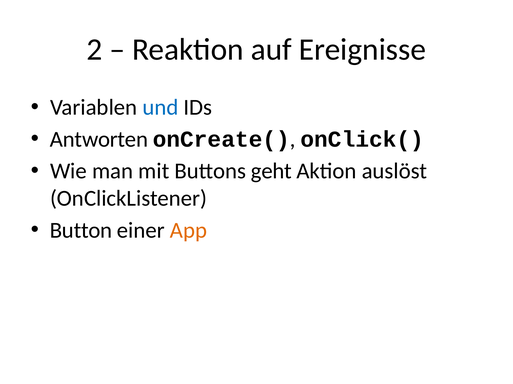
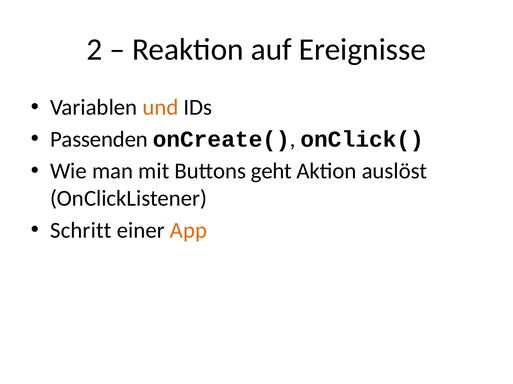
und colour: blue -> orange (160, 108)
Antworten: Antworten -> Passenden (99, 140)
Button: Button -> Schritt (81, 231)
